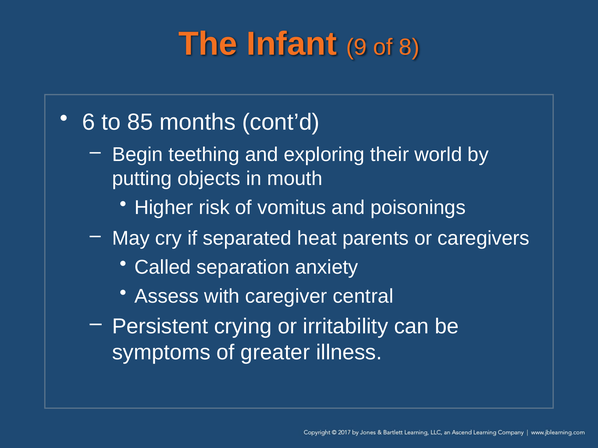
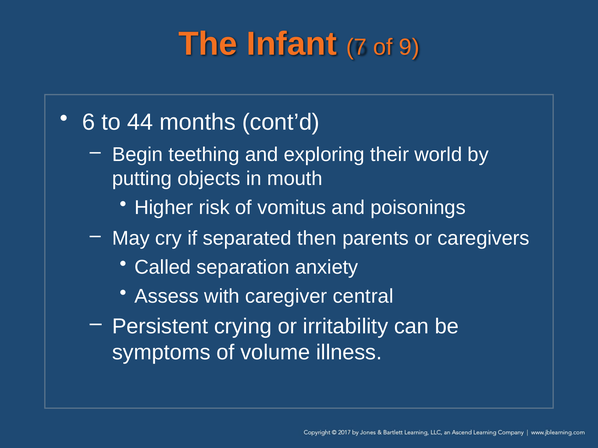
9: 9 -> 7 (356, 47)
8: 8 -> 9 (409, 47)
85: 85 -> 44 (140, 122)
heat: heat -> then (317, 239)
greater: greater -> volume (275, 353)
